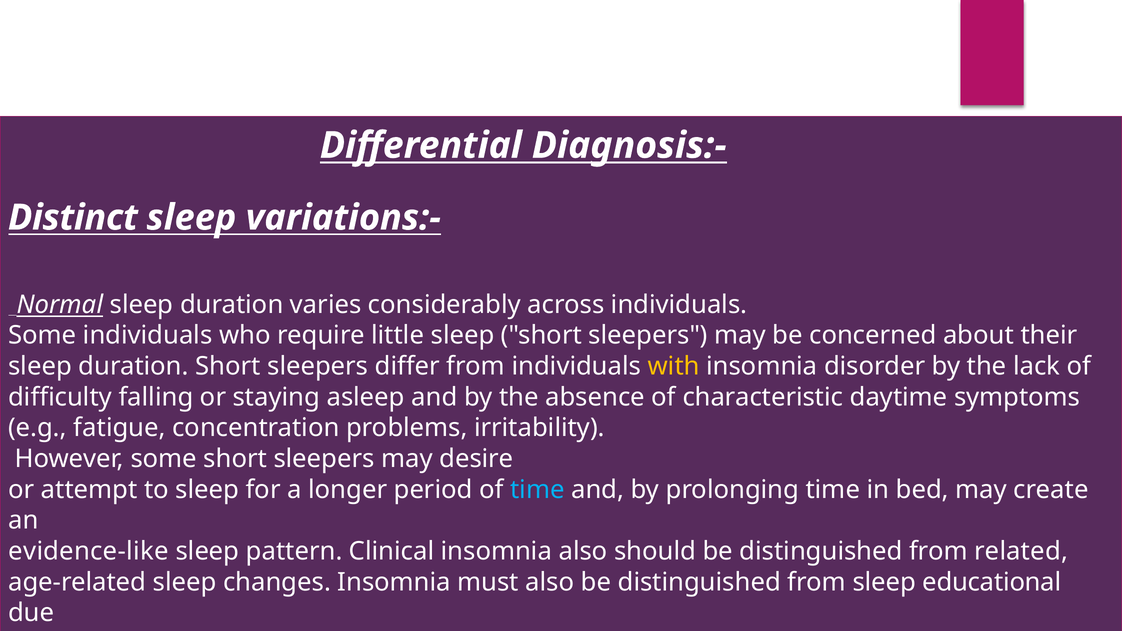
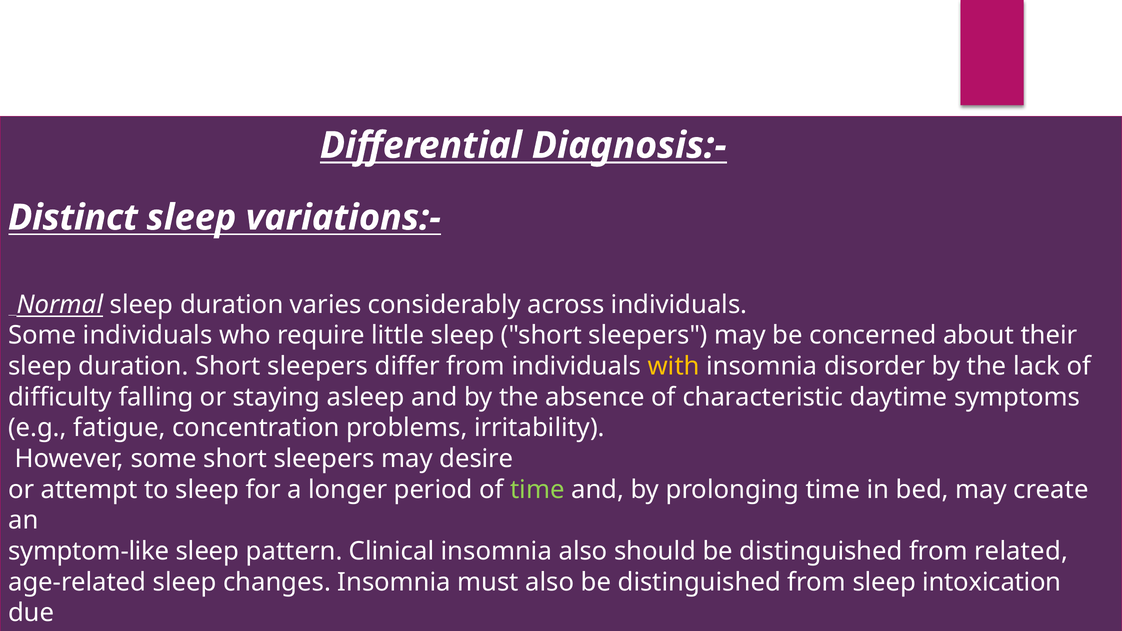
time colour: light blue -> light green (537, 490)
evidence-like: evidence-like -> symptom-like (89, 551)
educational: educational -> intoxication (992, 582)
